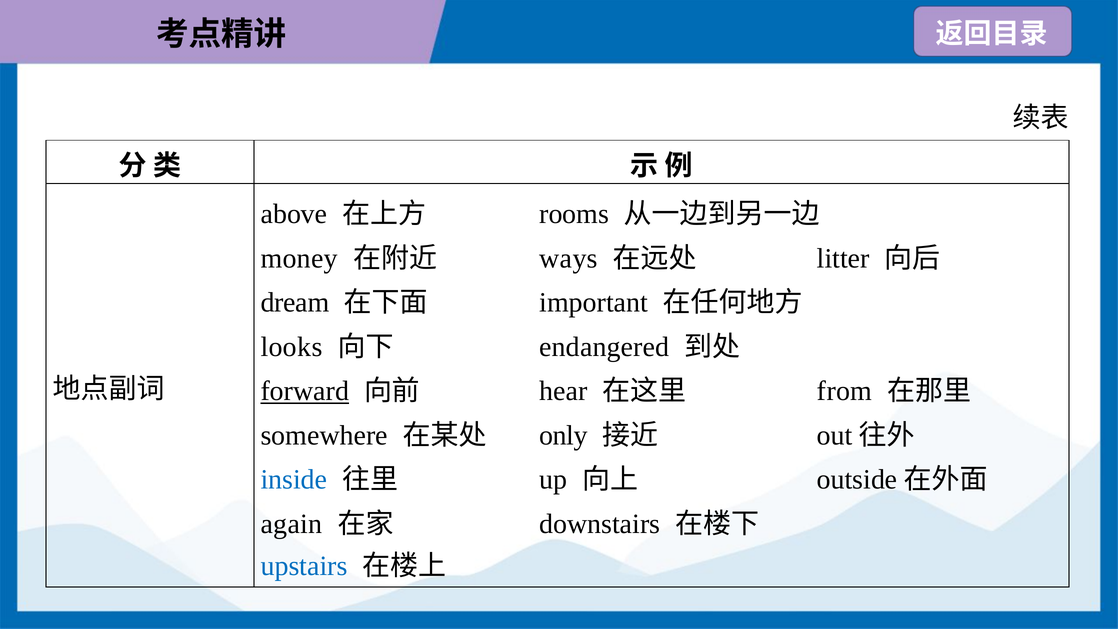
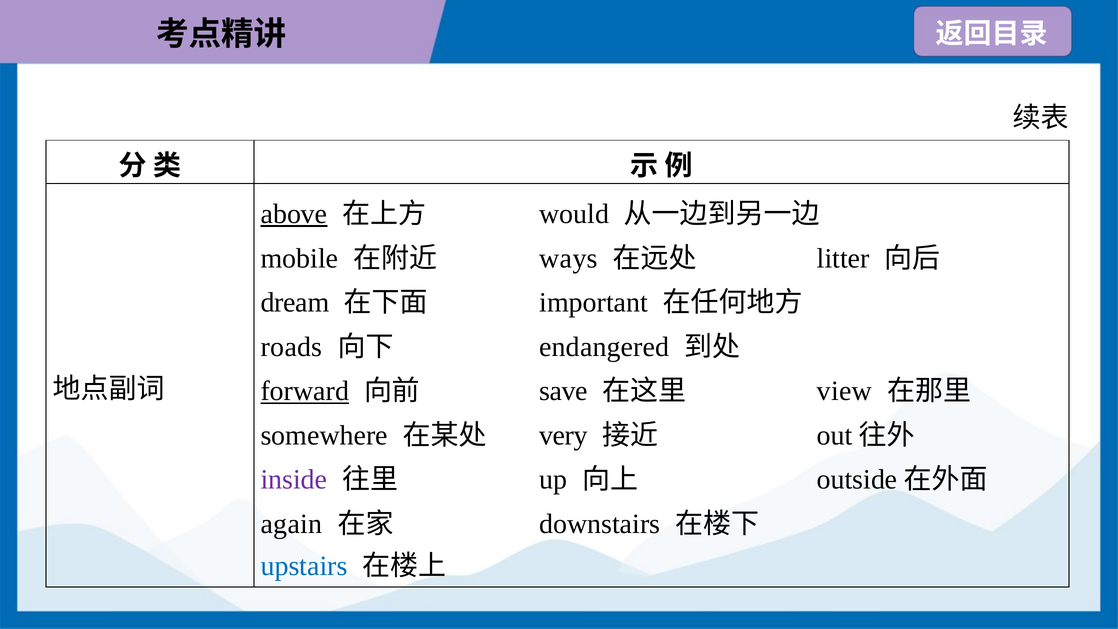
above underline: none -> present (294, 214)
rooms: rooms -> would (574, 214)
money: money -> mobile (299, 258)
looks: looks -> roads (292, 347)
hear: hear -> save (563, 391)
from: from -> view (845, 391)
only: only -> very (563, 435)
inside colour: blue -> purple (294, 480)
